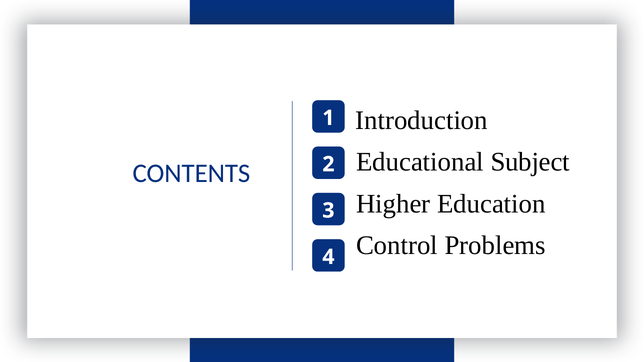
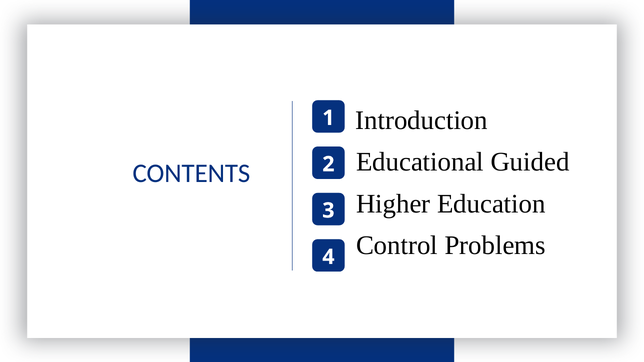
Subject: Subject -> Guided (530, 162)
